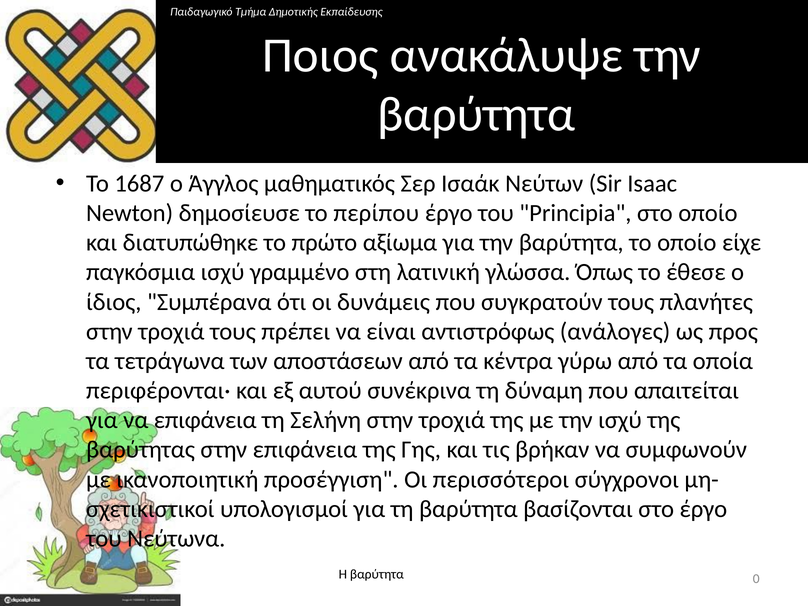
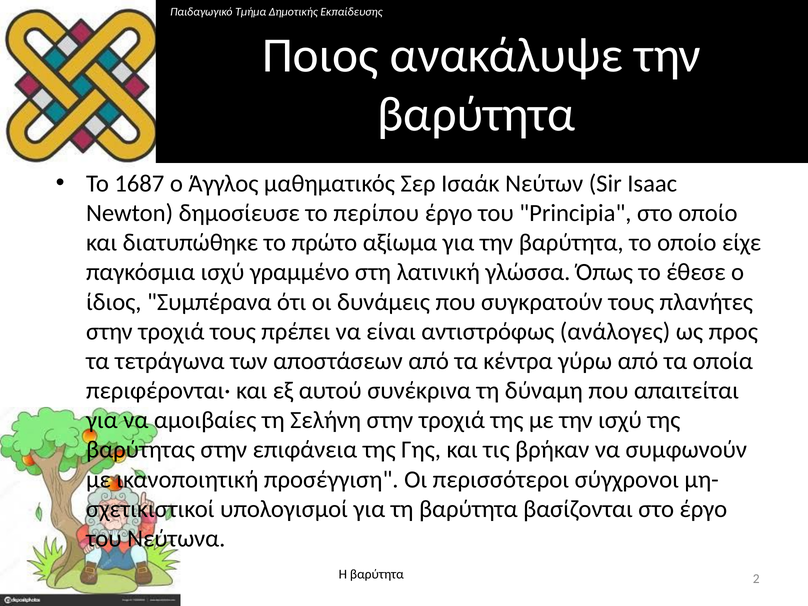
να επιφάνεια: επιφάνεια -> αμοιβαίες (205, 420)
0: 0 -> 2 (756, 579)
